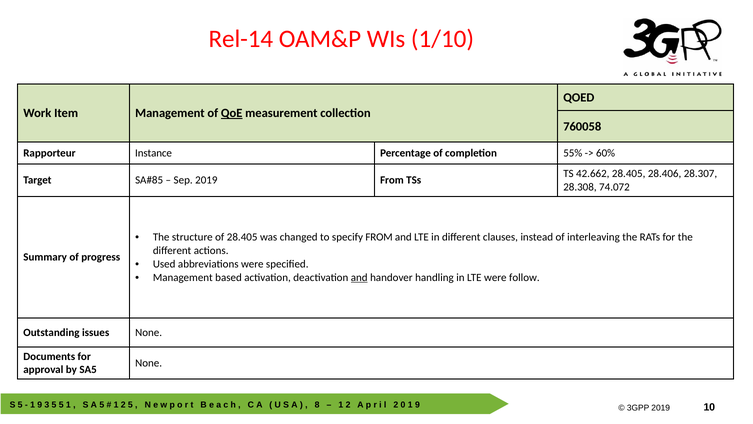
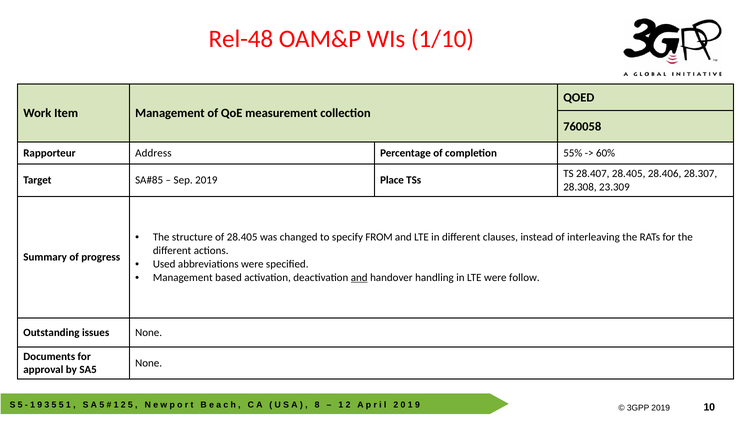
Rel-14: Rel-14 -> Rel-48 (241, 39)
QoE underline: present -> none (232, 113)
Instance: Instance -> Address (153, 153)
42.662: 42.662 -> 28.407 (593, 173)
2019 From: From -> Place (392, 180)
74.072: 74.072 -> 23.309 (614, 187)
